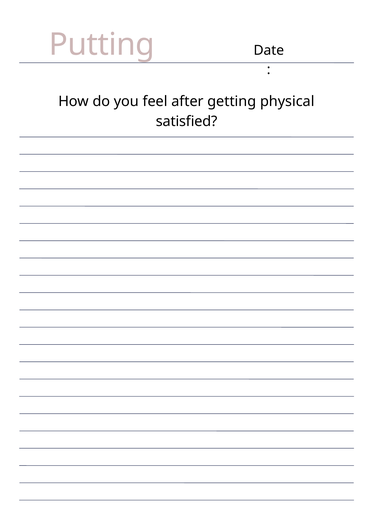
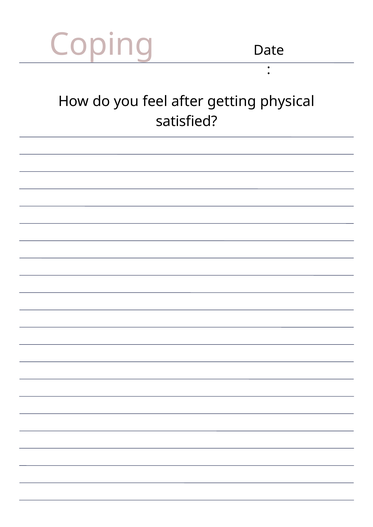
Putting: Putting -> Coping (102, 45)
